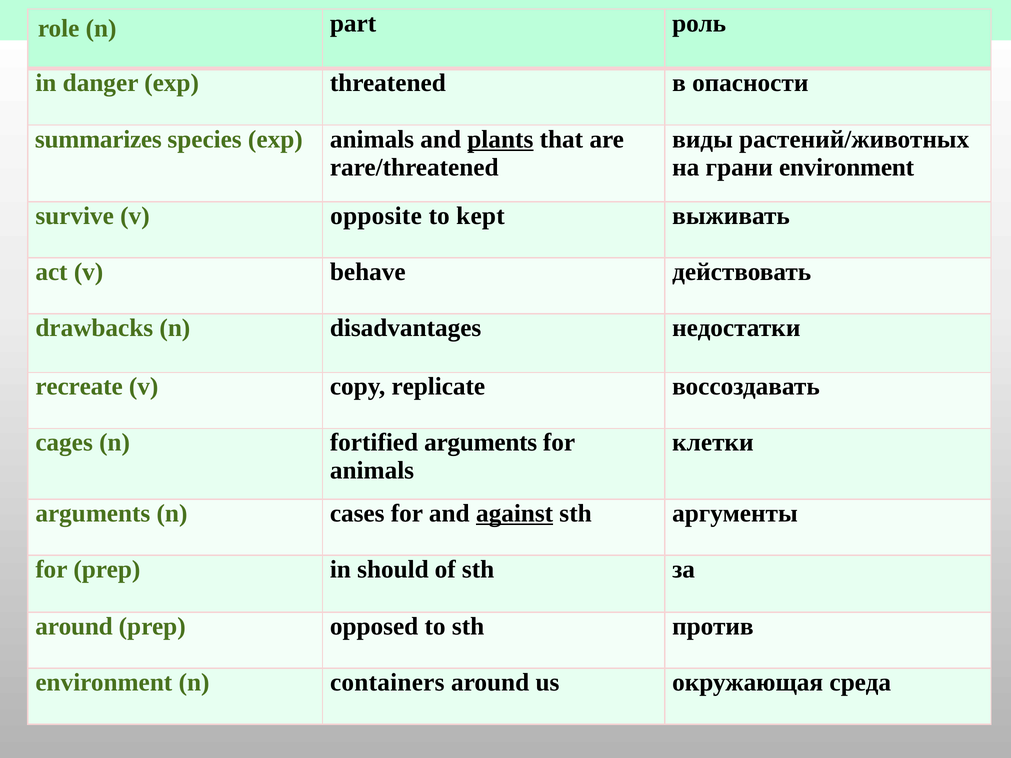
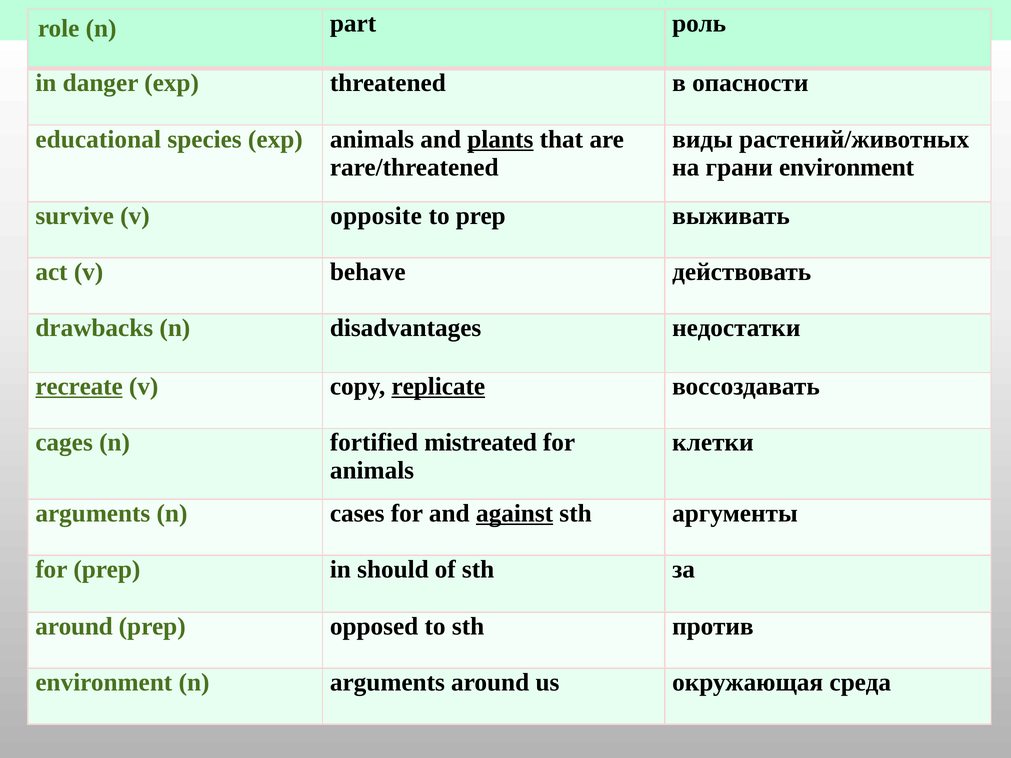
summarizes: summarizes -> educational (98, 139)
to kept: kept -> prep (481, 216)
recreate underline: none -> present (79, 387)
replicate underline: none -> present (438, 387)
fortified arguments: arguments -> mistreated (481, 443)
n containers: containers -> arguments (387, 683)
